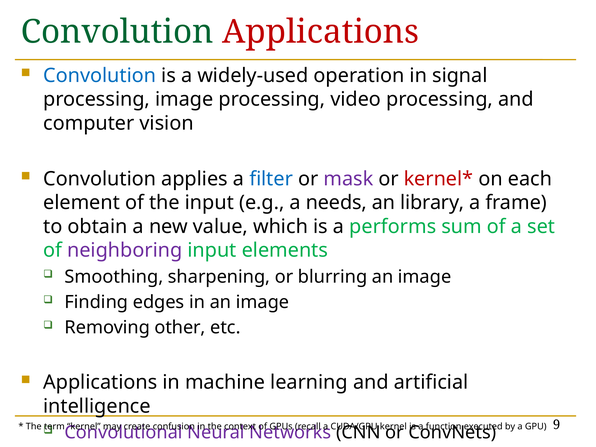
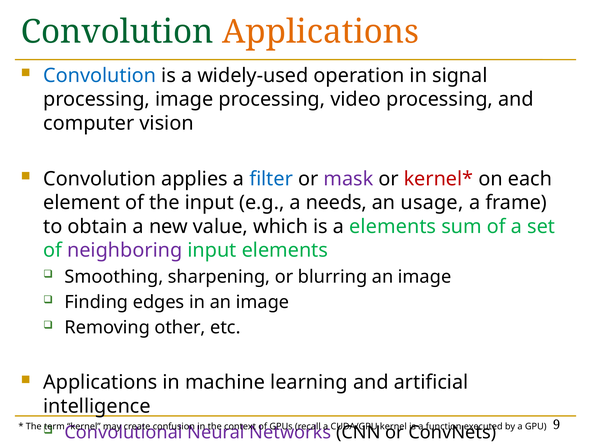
Applications colour: red -> orange (321, 32)
library: library -> usage (432, 203)
a performs: performs -> elements (393, 226)
